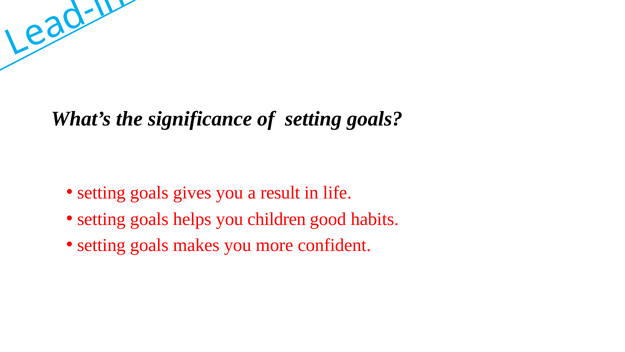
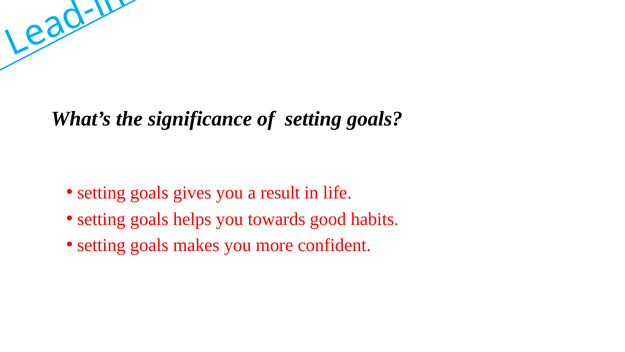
children: children -> towards (277, 219)
